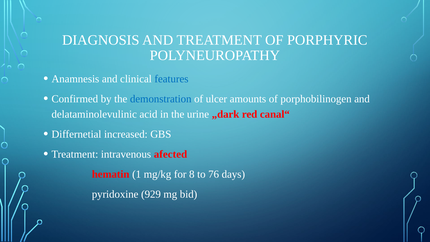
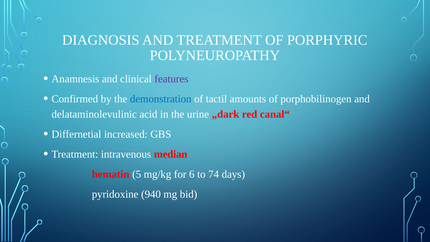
features colour: blue -> purple (171, 79)
ulcer: ulcer -> tactil (216, 99)
afected: afected -> median (171, 154)
1: 1 -> 5 (137, 174)
8: 8 -> 6 (192, 174)
76: 76 -> 74 (214, 174)
929: 929 -> 940 (151, 194)
